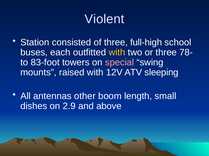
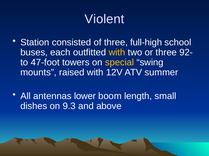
78-: 78- -> 92- (186, 53)
83-foot: 83-foot -> 47-foot (45, 63)
special colour: pink -> yellow (120, 63)
sleeping: sleeping -> summer (161, 73)
other: other -> lower (85, 96)
2.9: 2.9 -> 9.3 (69, 107)
